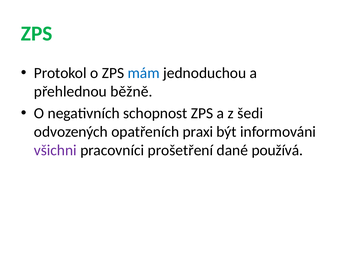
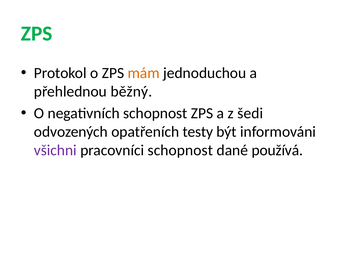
mám colour: blue -> orange (144, 73)
běžně: běžně -> běžný (131, 92)
praxi: praxi -> testy (198, 132)
pracovníci prošetření: prošetření -> schopnost (180, 150)
